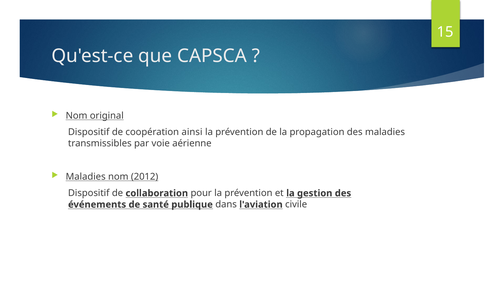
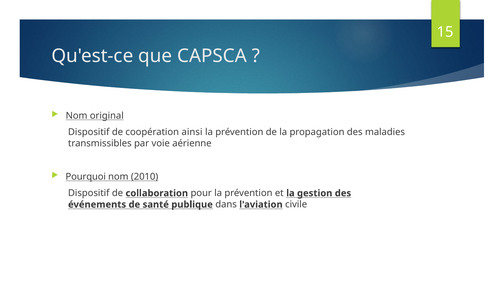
Maladies: Maladies -> Pourquoi (86, 177)
2012: 2012 -> 2010 (145, 177)
